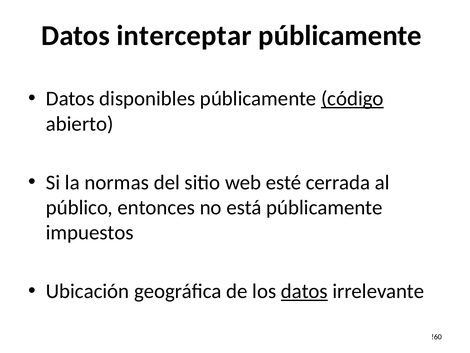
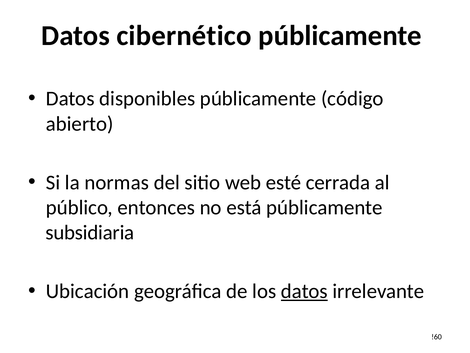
interceptar: interceptar -> cibernético (184, 36)
código underline: present -> none (352, 99)
impuestos: impuestos -> subsidiaria (90, 232)
